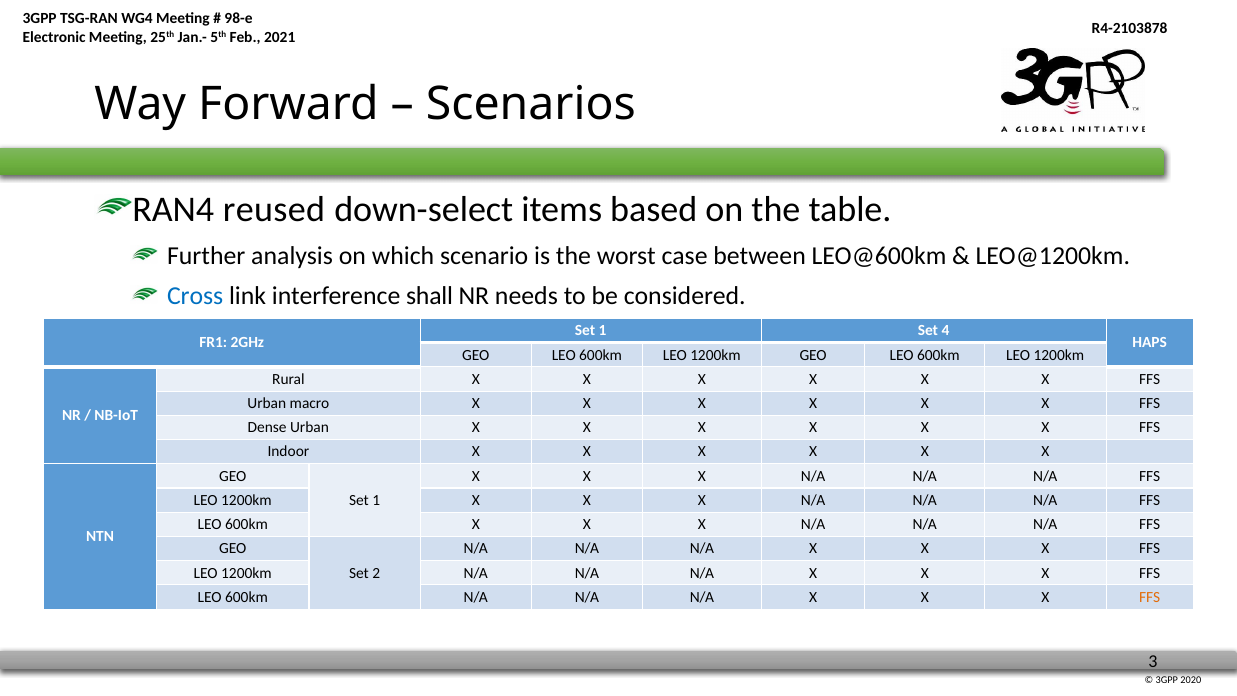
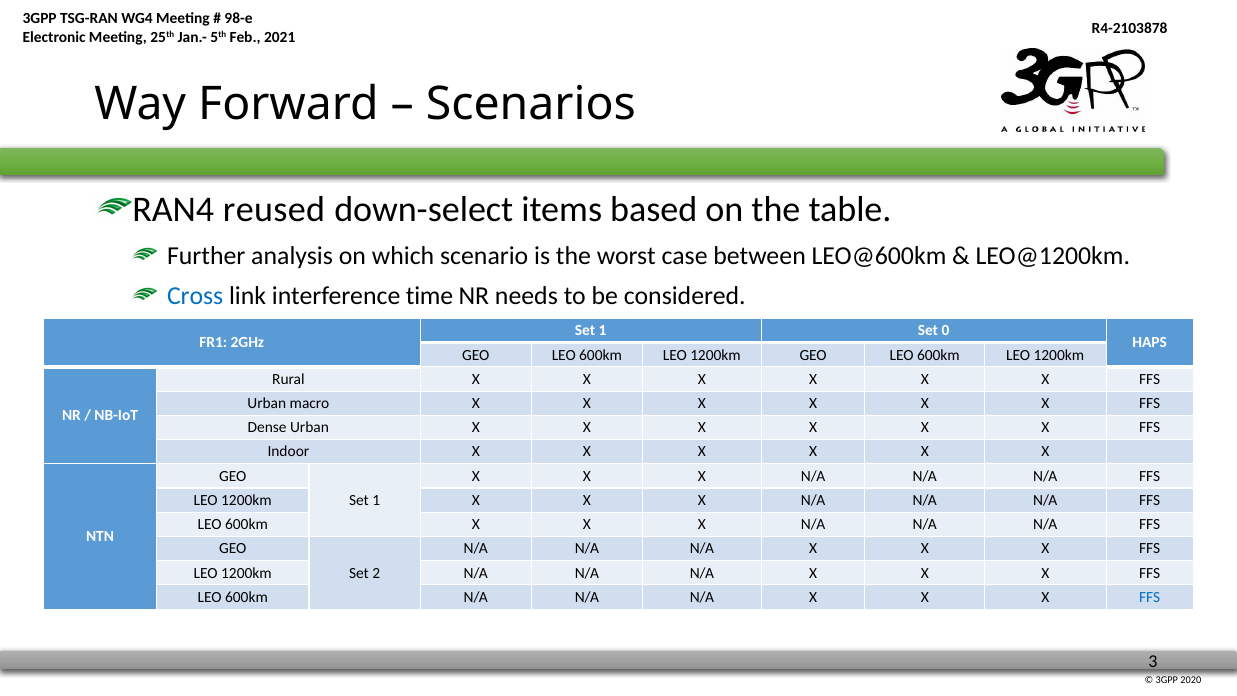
shall: shall -> time (430, 296)
4: 4 -> 0 (946, 331)
FFS colour: orange -> blue (1150, 597)
